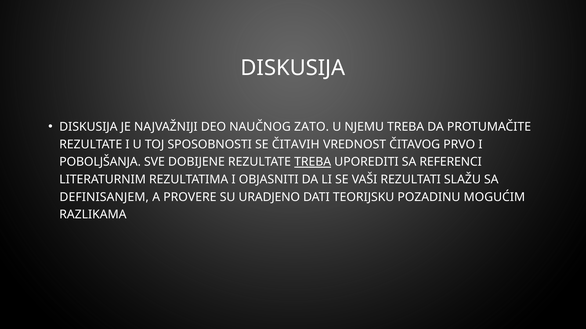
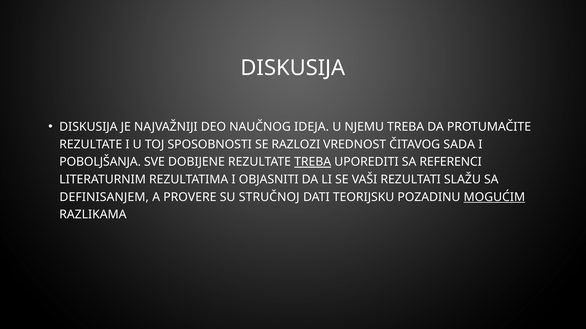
ZATO: ZATO -> IDEJA (312, 127)
ČITAVIH: ČITAVIH -> RAZLOZI (296, 145)
PRVO: PRVO -> SADA (459, 145)
URADJENO: URADJENO -> STRUČNOJ (269, 197)
MOGUĆIM underline: none -> present (494, 197)
